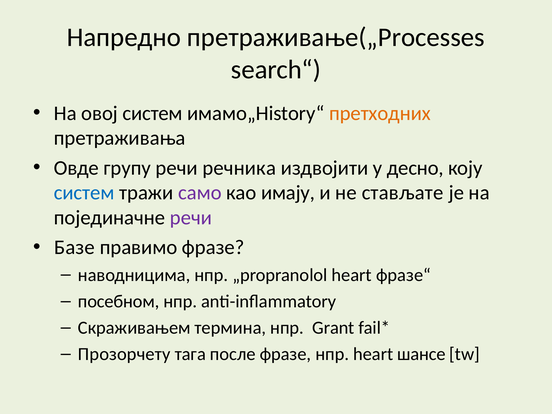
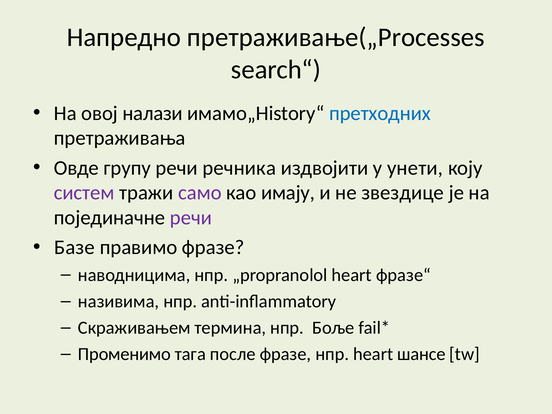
овој систем: систем -> налази (153, 113)
претходних colour: orange -> blue (380, 113)
десно: десно -> унети (415, 168)
систем colour: blue -> purple (84, 193)
стављате: стављате -> звездице (403, 193)
посебном: посебном -> називима (119, 301)
Grant: Grant -> Боље (333, 328)
Прозорчету: Прозорчету -> Променимо (124, 354)
